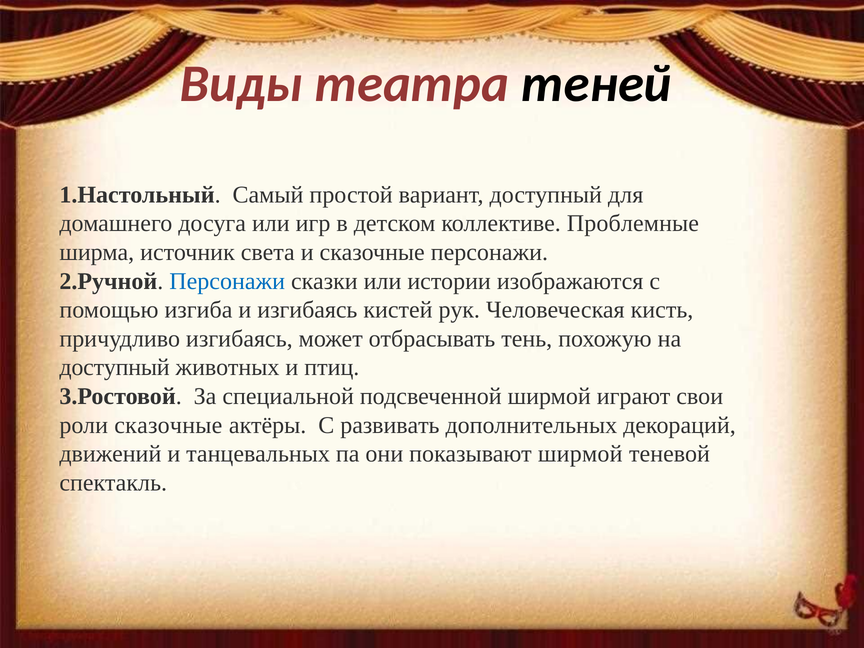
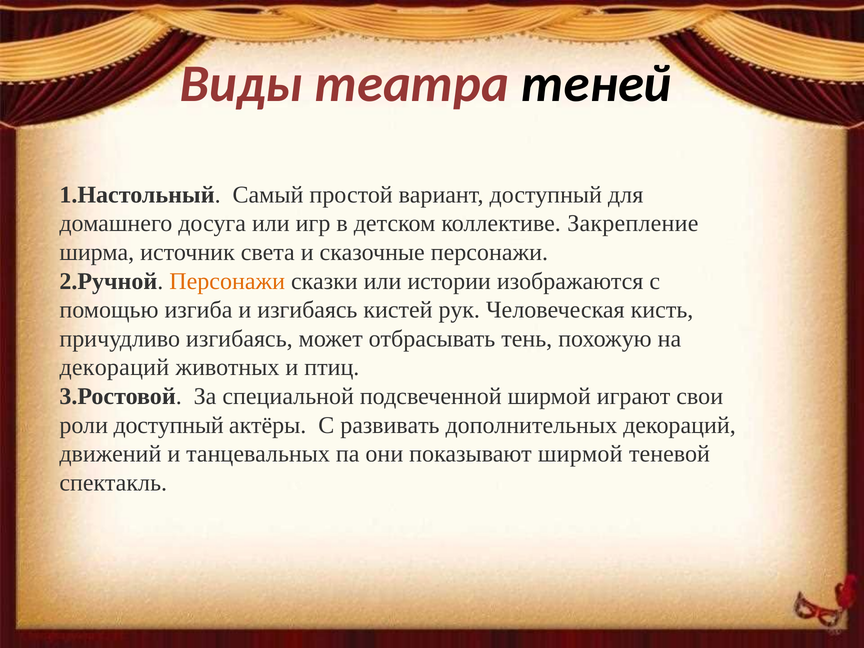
Проблемные: Проблемные -> Закрепление (633, 223)
Персонажи colour: blue -> orange (227, 281)
доступный: доступный -> декораций (114, 368)
роли сказочные: сказочные -> доступный (169, 425)
